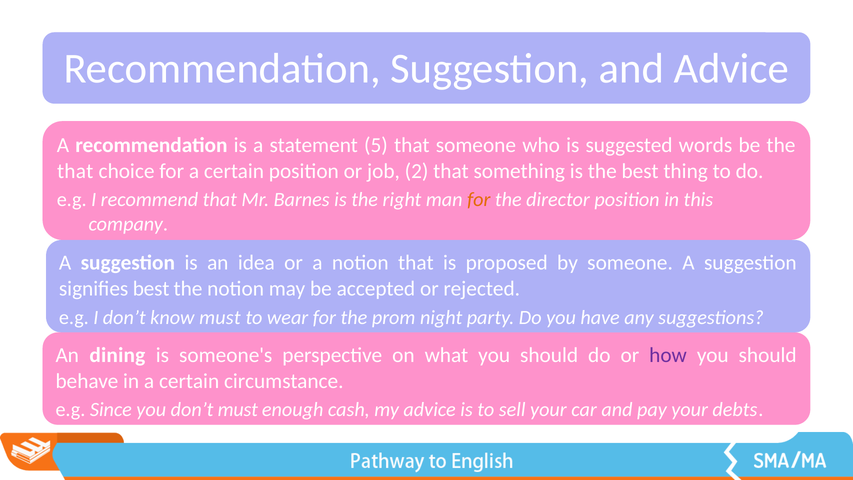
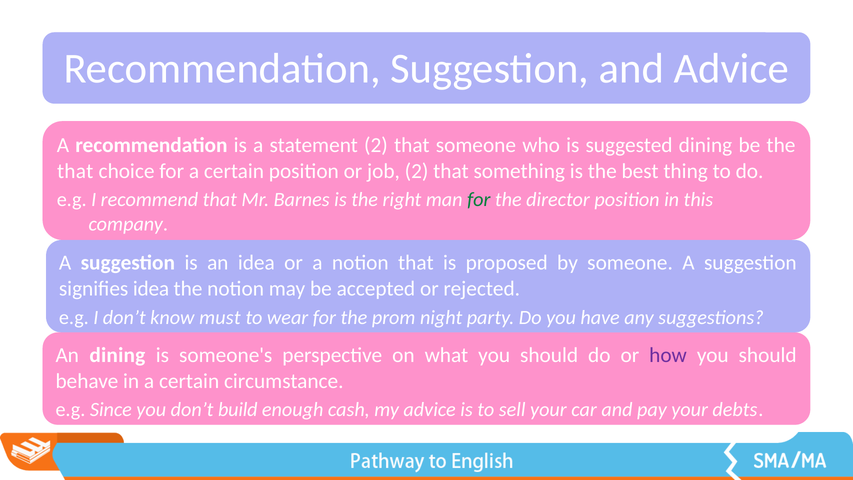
statement 5: 5 -> 2 (376, 145)
suggested words: words -> dining (705, 145)
for colour: orange -> green (479, 200)
signifies best: best -> idea (151, 288)
don’t must: must -> build (238, 410)
